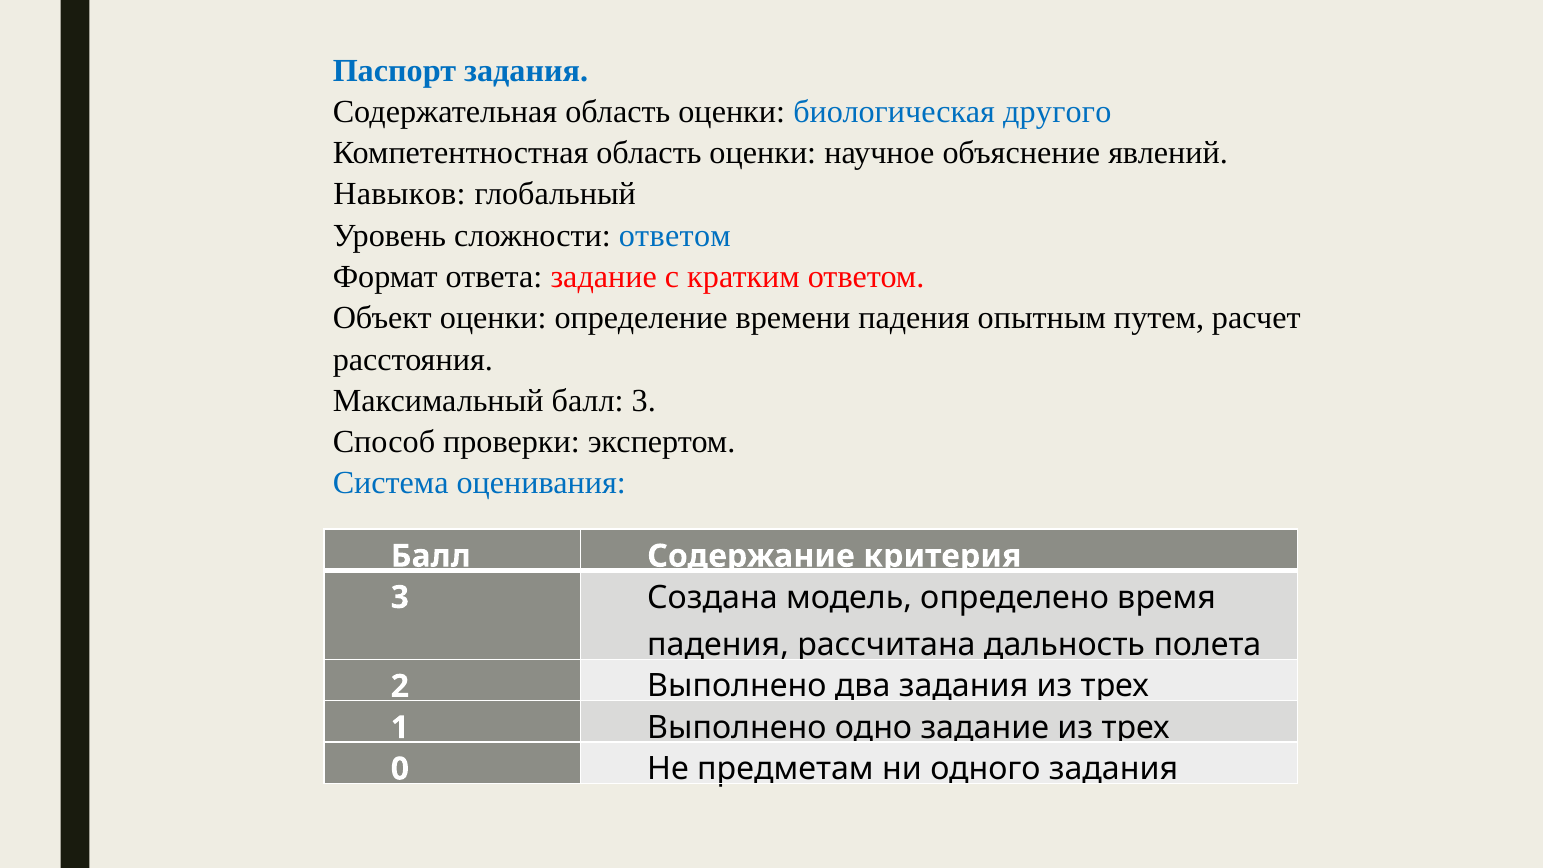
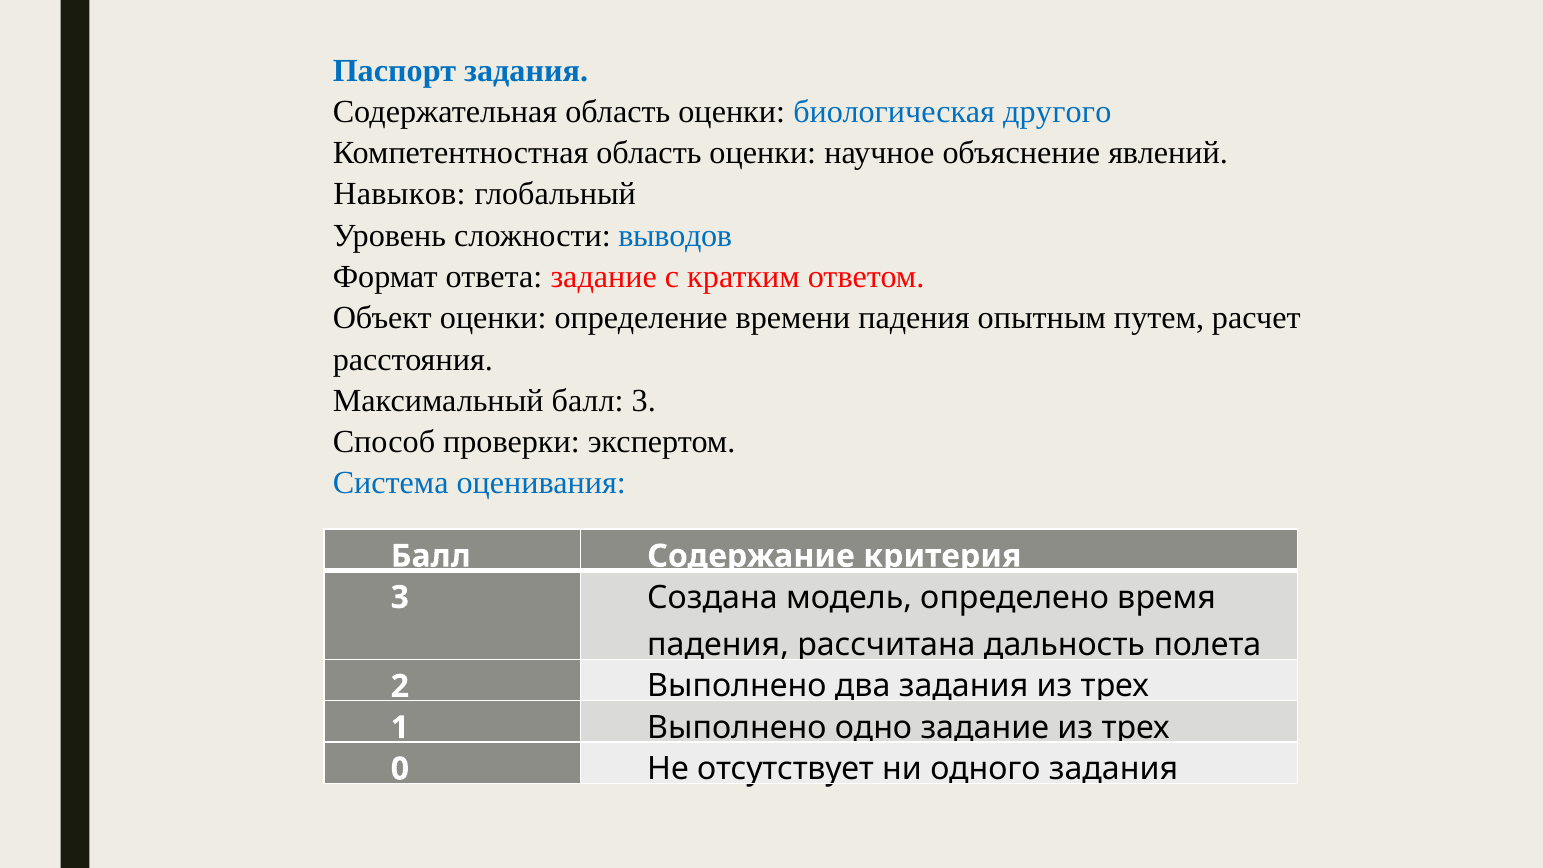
сложности ответом: ответом -> выводов (675, 236)
предметам: предметам -> отсутствует (786, 769)
